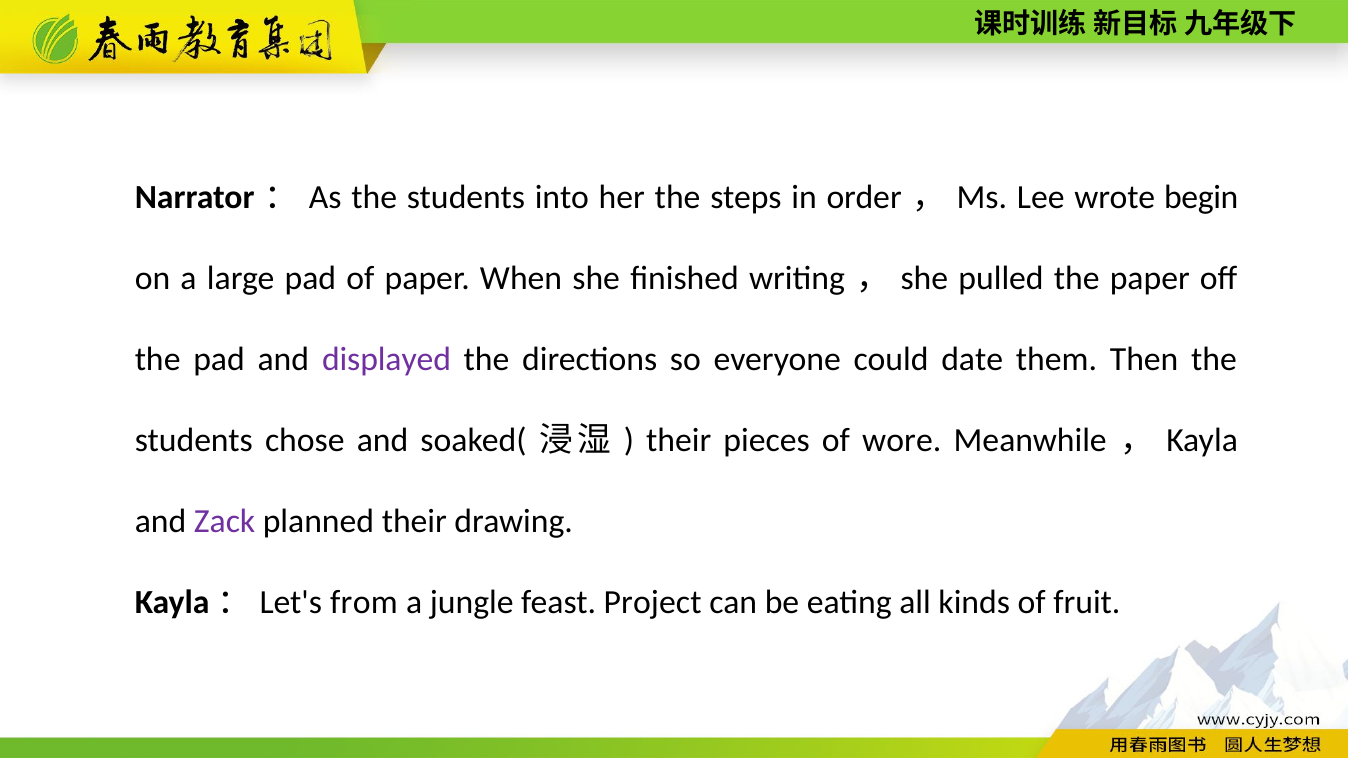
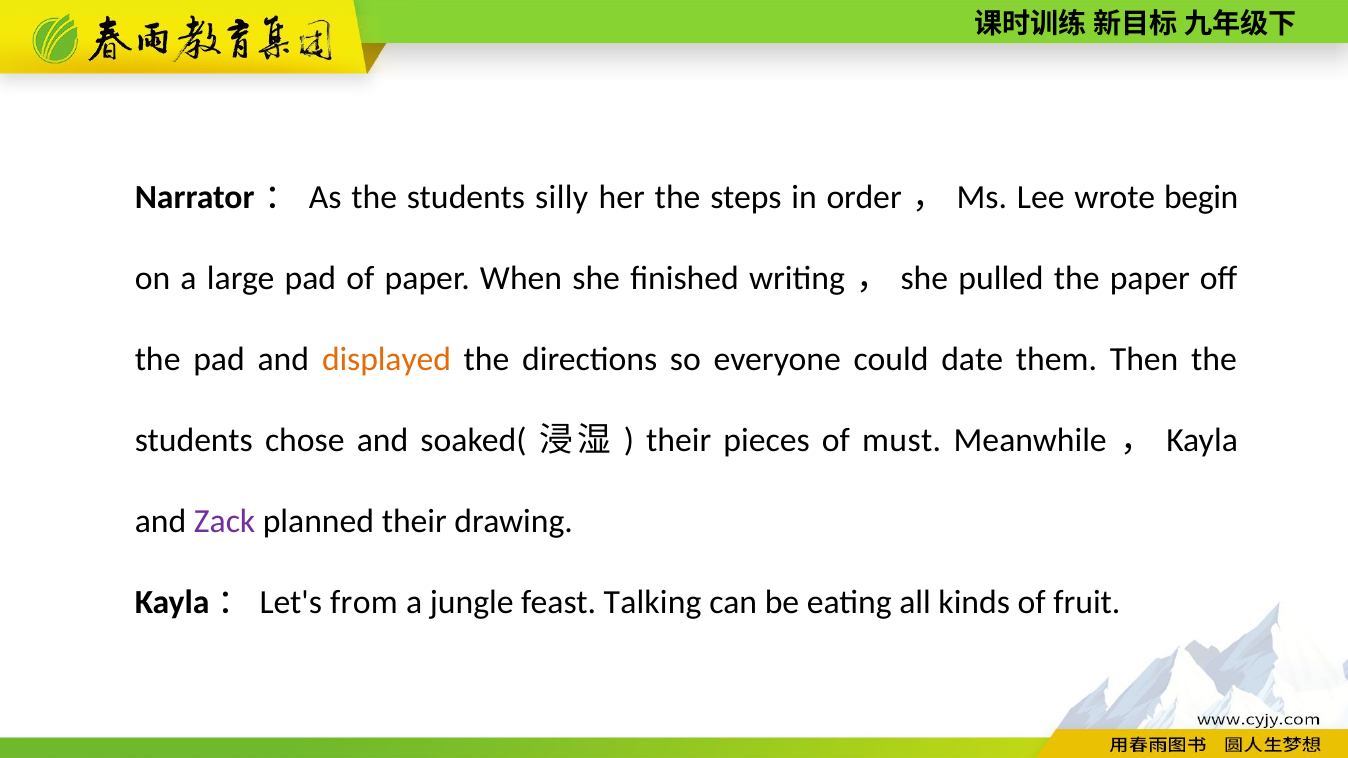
into: into -> silly (562, 198)
displayed colour: purple -> orange (387, 360)
wore: wore -> must (902, 440)
Project: Project -> Talking (653, 602)
